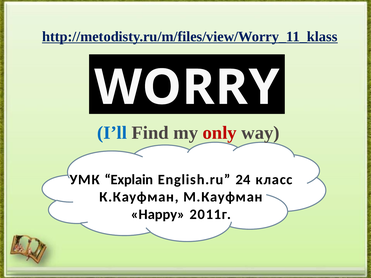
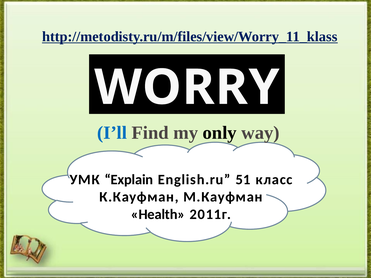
only colour: red -> black (220, 133)
24: 24 -> 51 (243, 180)
Happy: Happy -> Health (158, 214)
